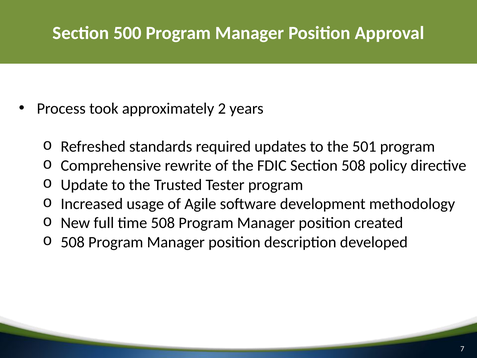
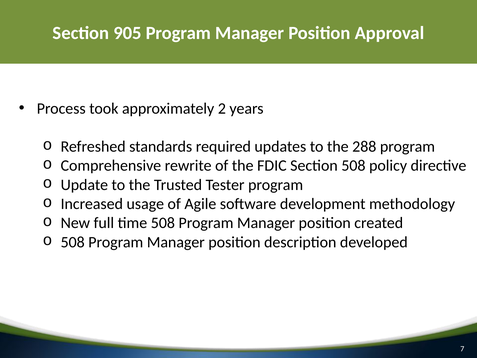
500: 500 -> 905 (127, 33)
501: 501 -> 288 (364, 147)
